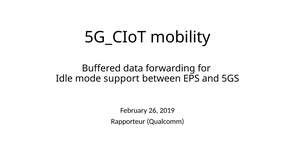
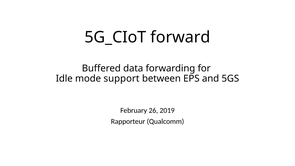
mobility: mobility -> forward (180, 37)
